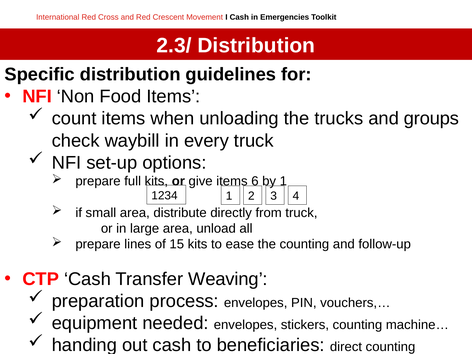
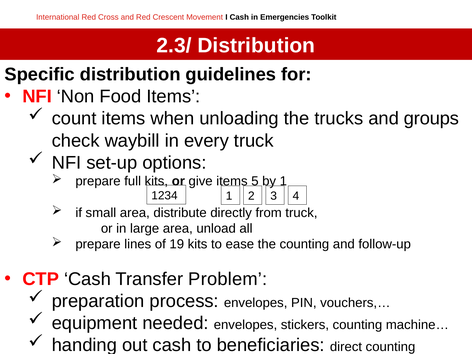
6: 6 -> 5 (255, 181)
15: 15 -> 19 (177, 244)
Weaving: Weaving -> Problem (228, 279)
